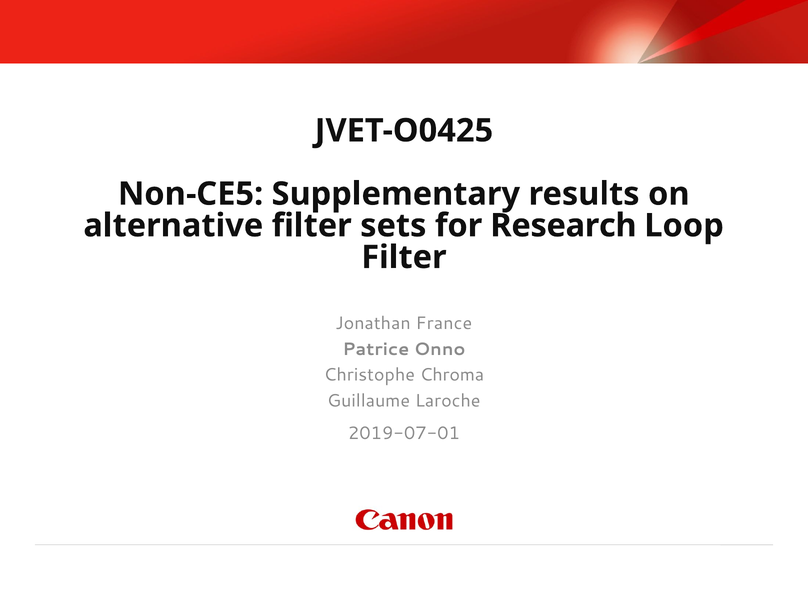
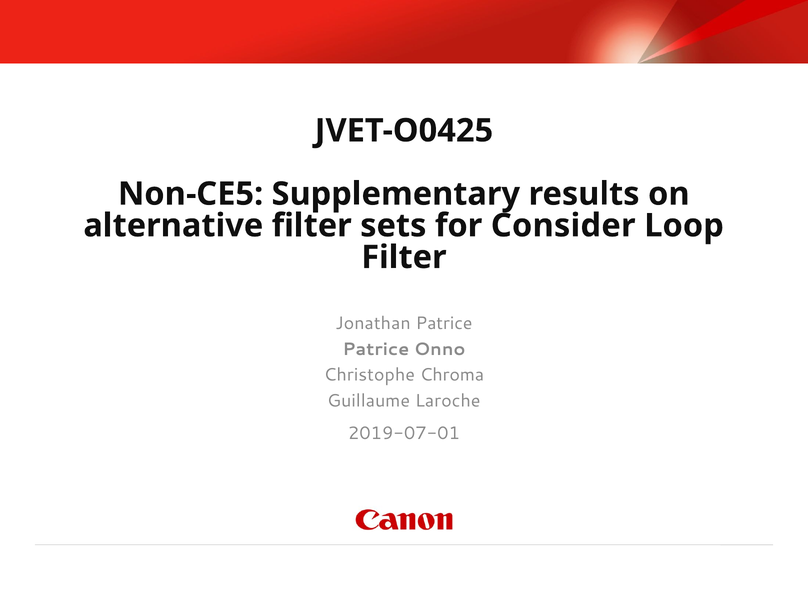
for Research: Research -> Consider (563, 226)
Jonathan France: France -> Patrice (444, 323)
